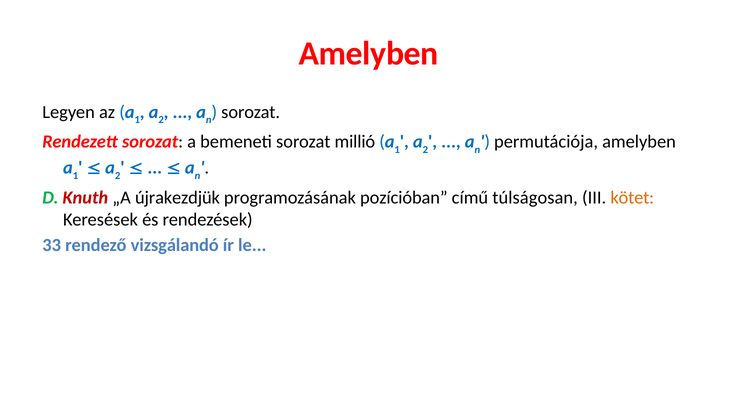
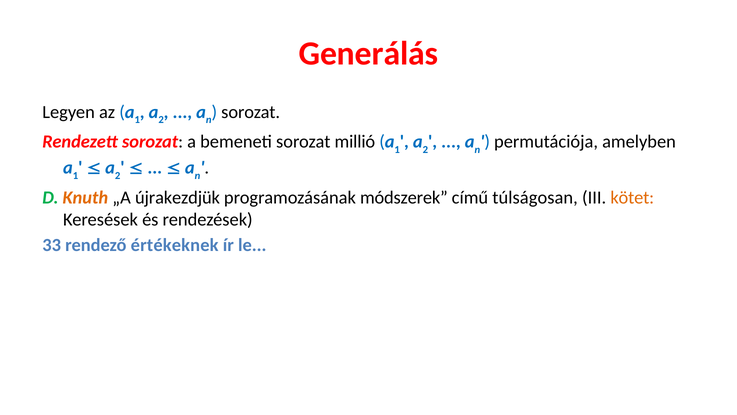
Amelyben: Amelyben -> Generálás (368, 54)
Knuth colour: red -> orange (85, 197)
pozícióban: pozícióban -> módszerek (404, 197)
vizsgálandó: vizsgálandó -> értékeknek (175, 245)
